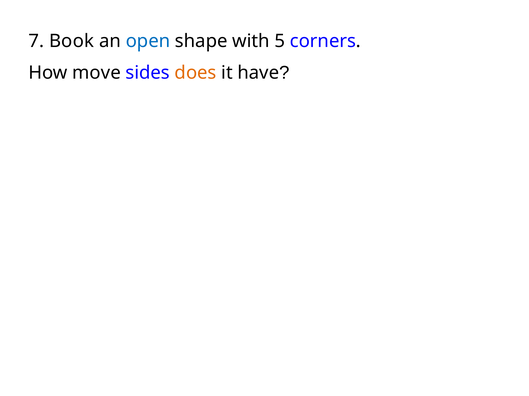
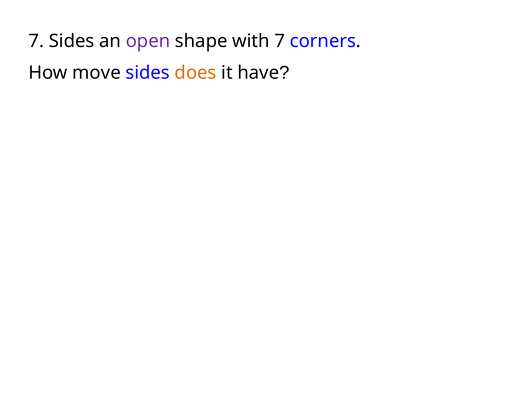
7 Book: Book -> Sides (72, 41)
open colour: blue -> purple (148, 41)
with 5: 5 -> 7 (280, 41)
